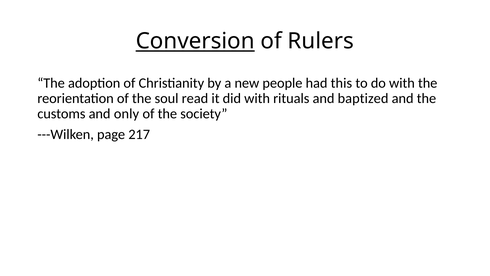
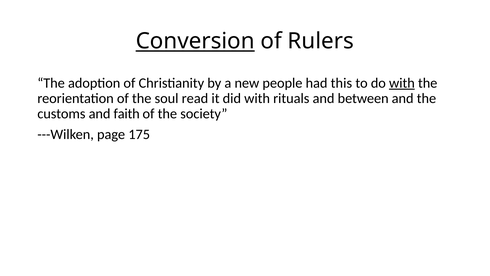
with underline: none -> present (402, 83)
baptized: baptized -> between (363, 98)
only: only -> faith (127, 114)
217: 217 -> 175 (139, 134)
